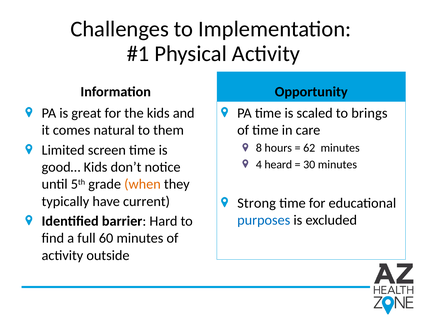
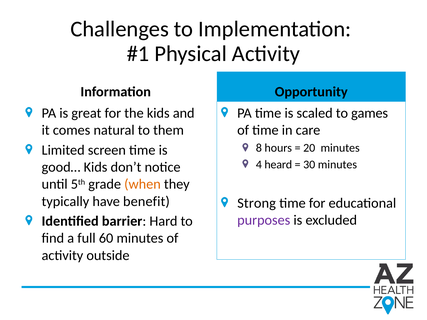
brings: brings -> games (370, 113)
62: 62 -> 20 (309, 148)
current: current -> benefit (146, 201)
purposes colour: blue -> purple (264, 220)
